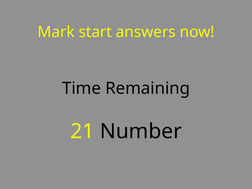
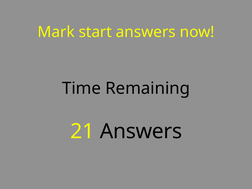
21 Number: Number -> Answers (141, 131)
